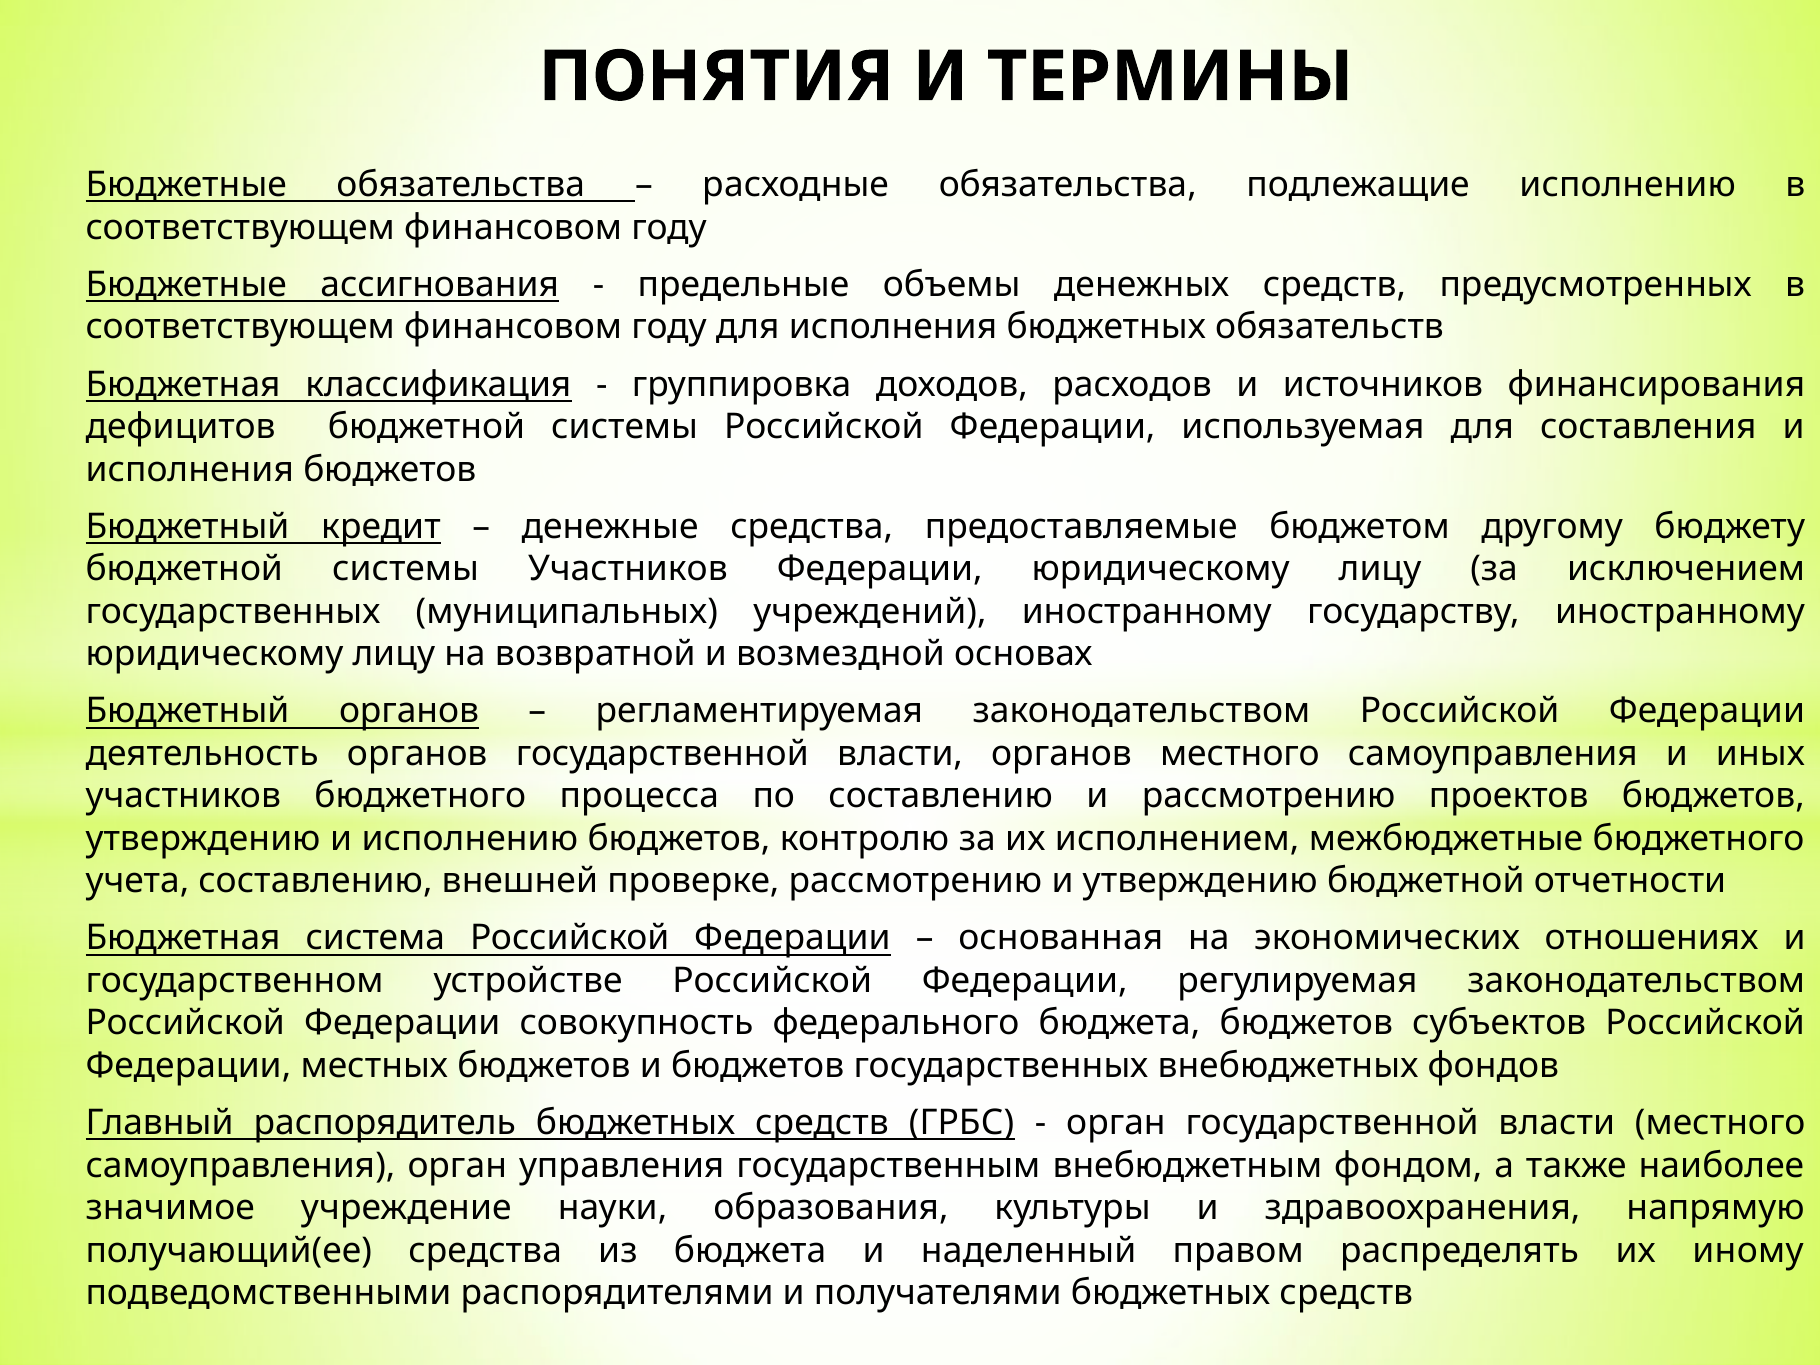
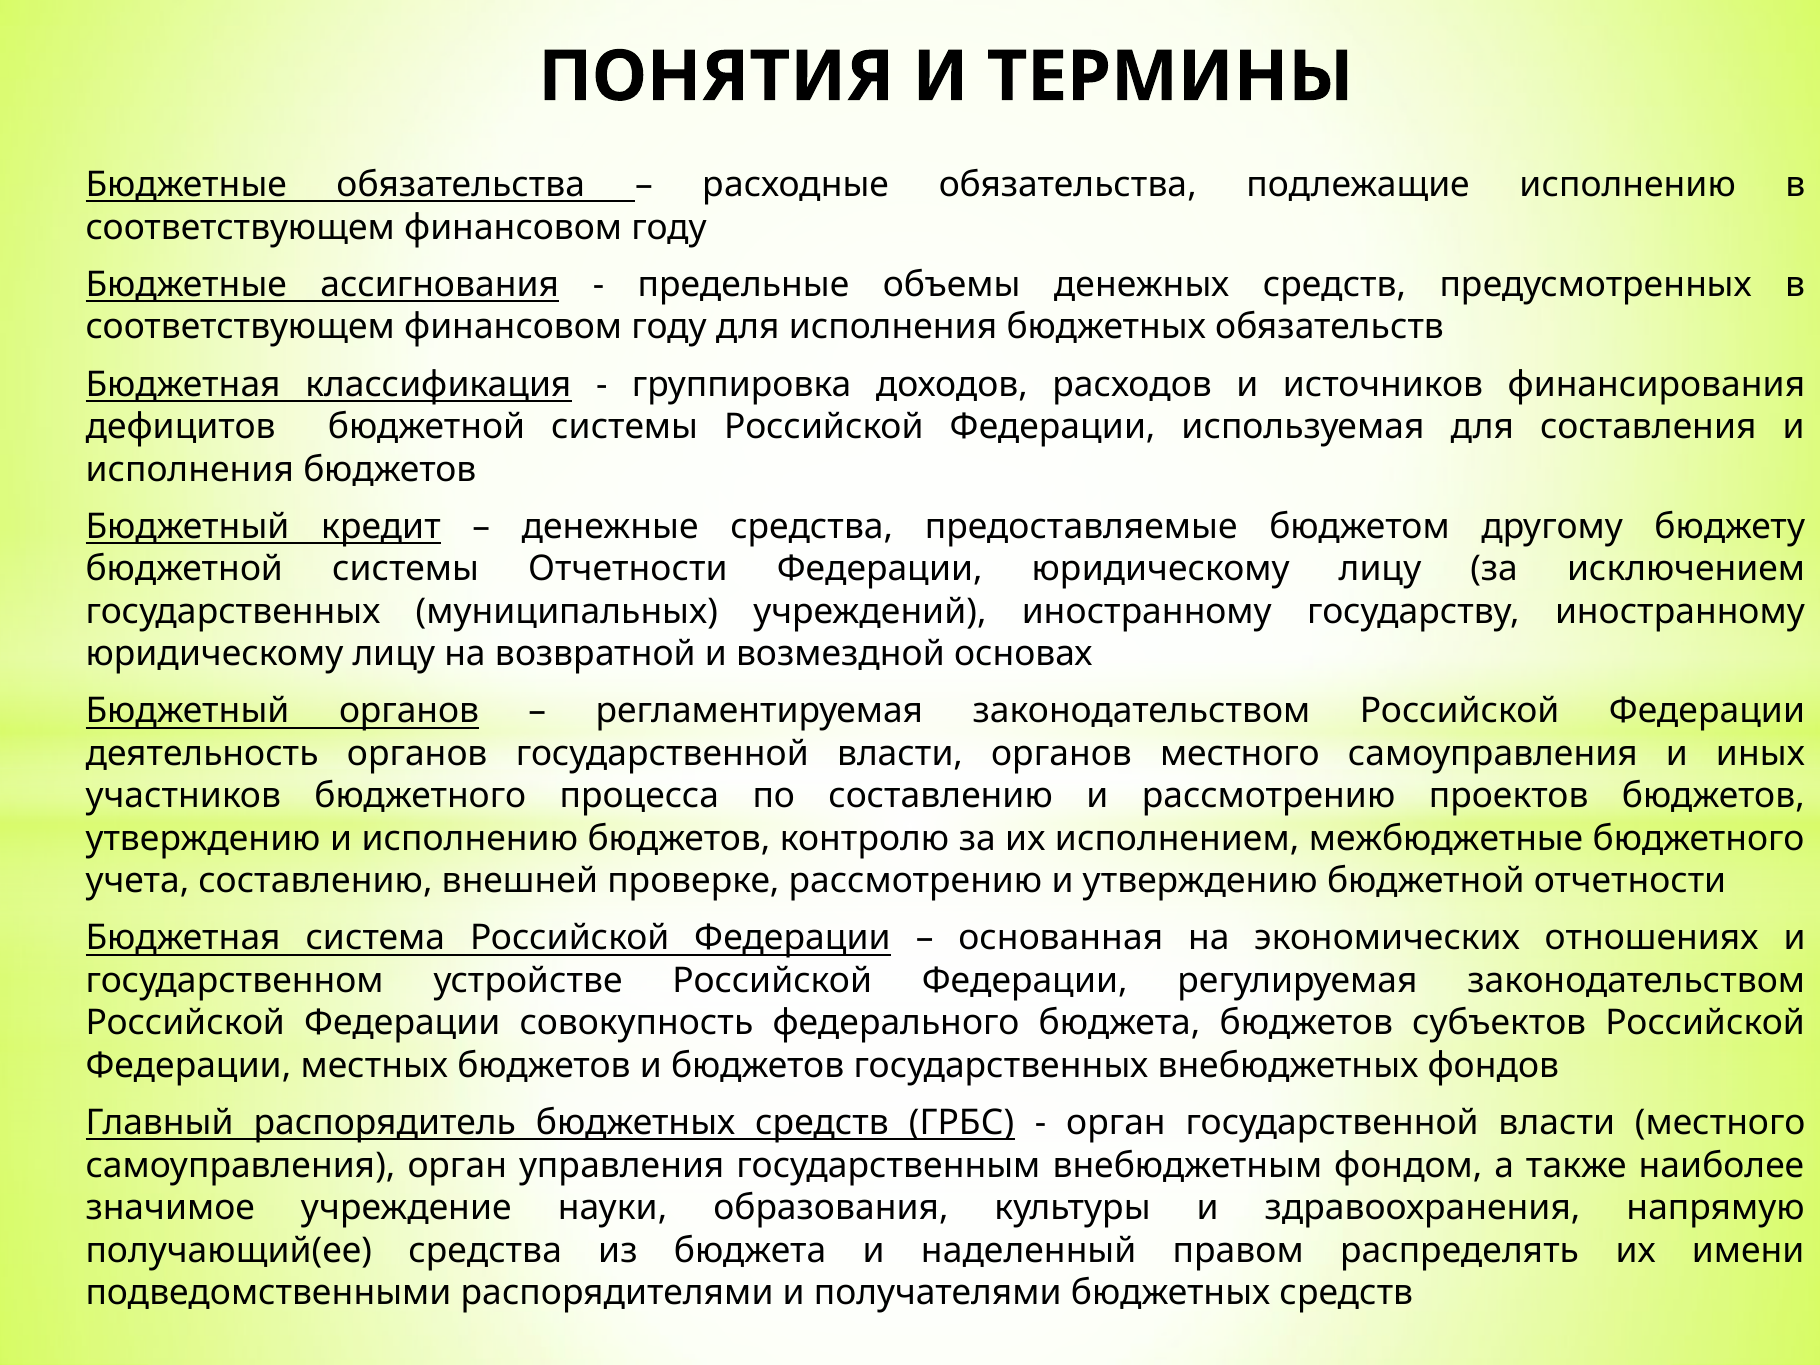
системы Участников: Участников -> Отчетности (628, 569)
иному: иному -> имени (1748, 1250)
